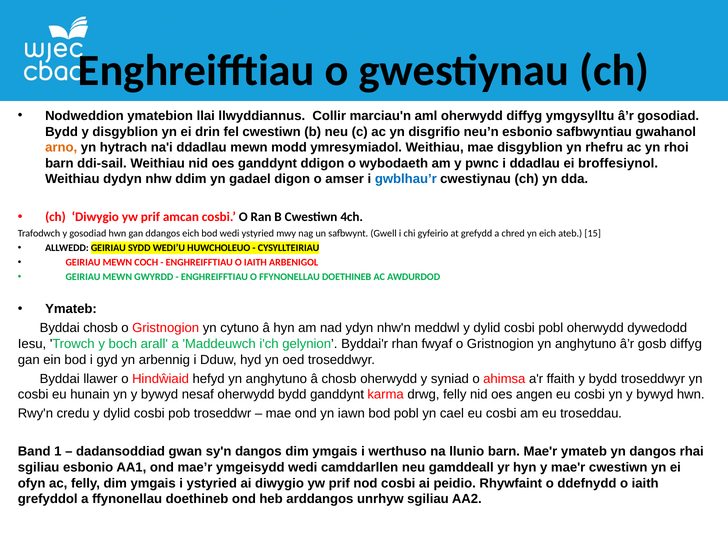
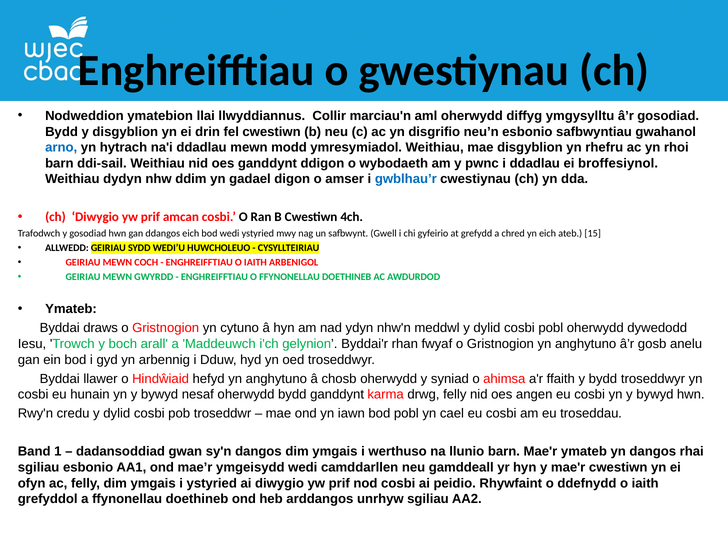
arno colour: orange -> blue (61, 147)
Byddai chosb: chosb -> draws (101, 328)
gosb diffyg: diffyg -> anelu (686, 344)
